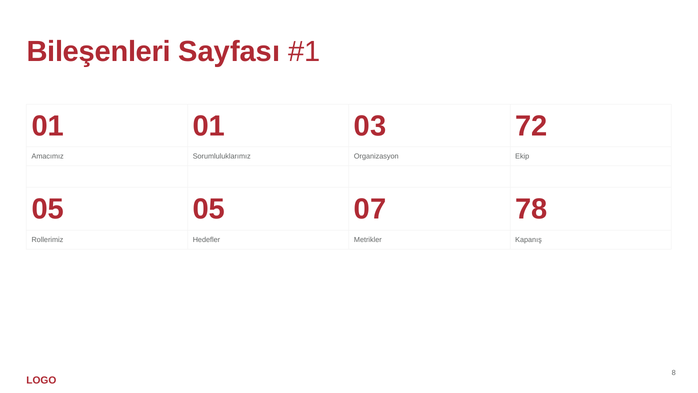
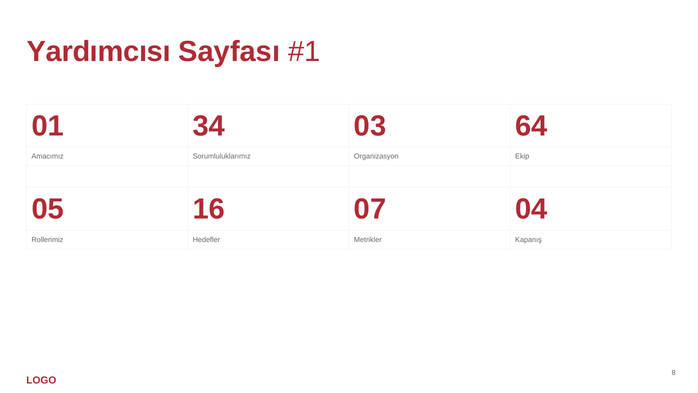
Bileşenleri: Bileşenleri -> Yardımcısı (99, 51)
01 01: 01 -> 34 (209, 126)
72: 72 -> 64 (531, 126)
05 05: 05 -> 16 (209, 209)
78: 78 -> 04 (531, 209)
